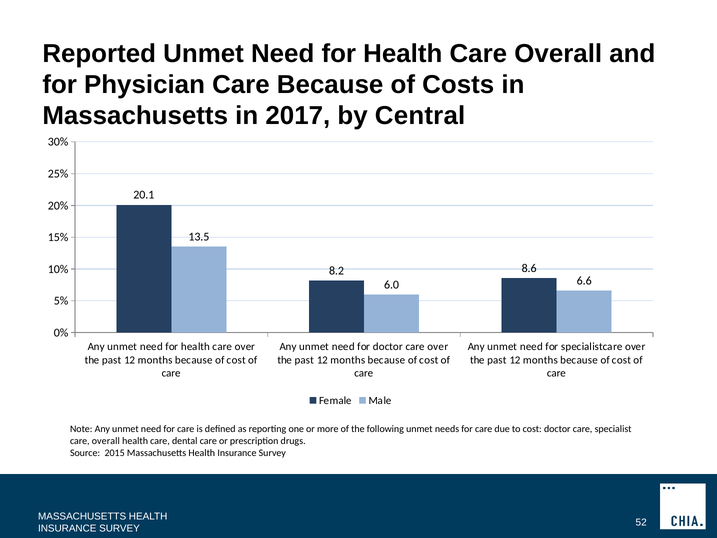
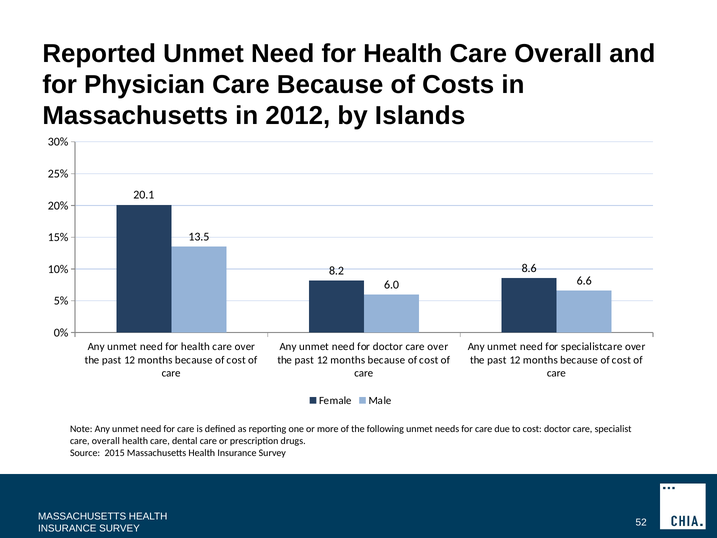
2017: 2017 -> 2012 (298, 116)
Central: Central -> Islands (420, 116)
